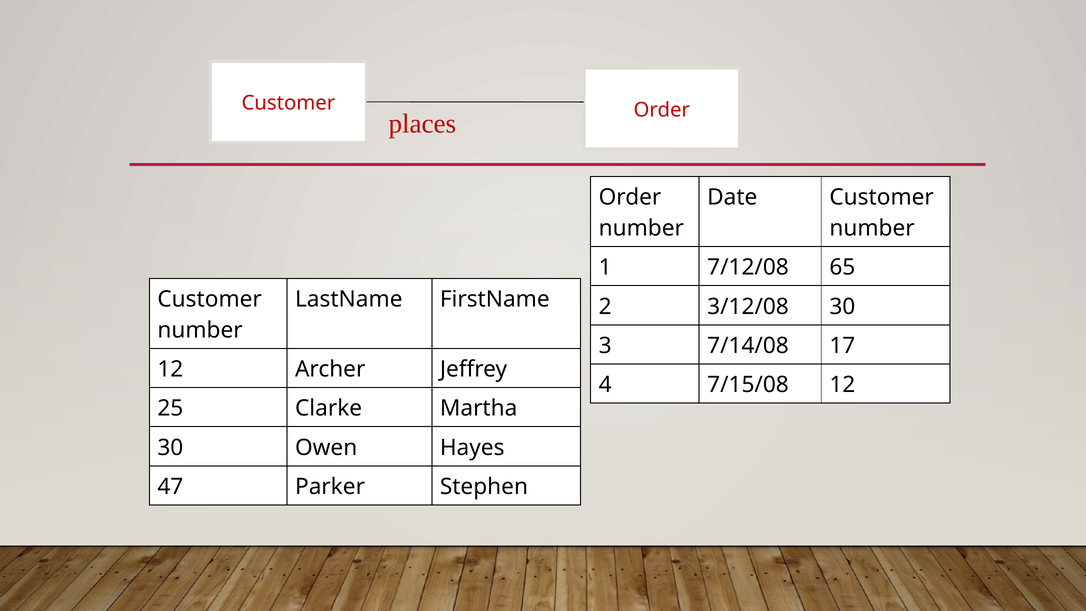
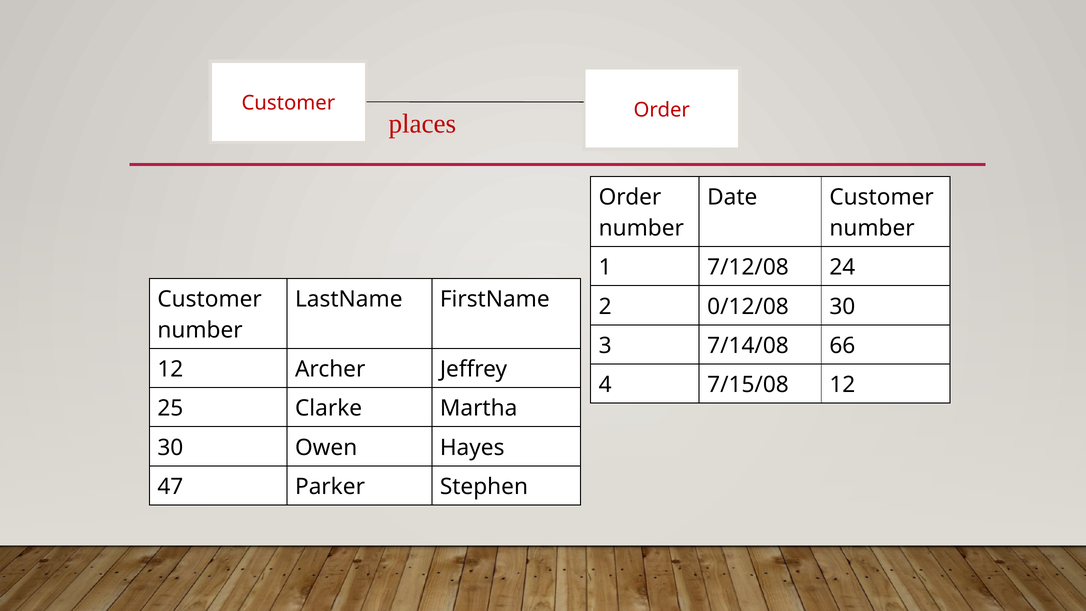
65: 65 -> 24 (842, 267)
3/12/08: 3/12/08 -> 0/12/08 (748, 307)
17: 17 -> 66 (842, 346)
